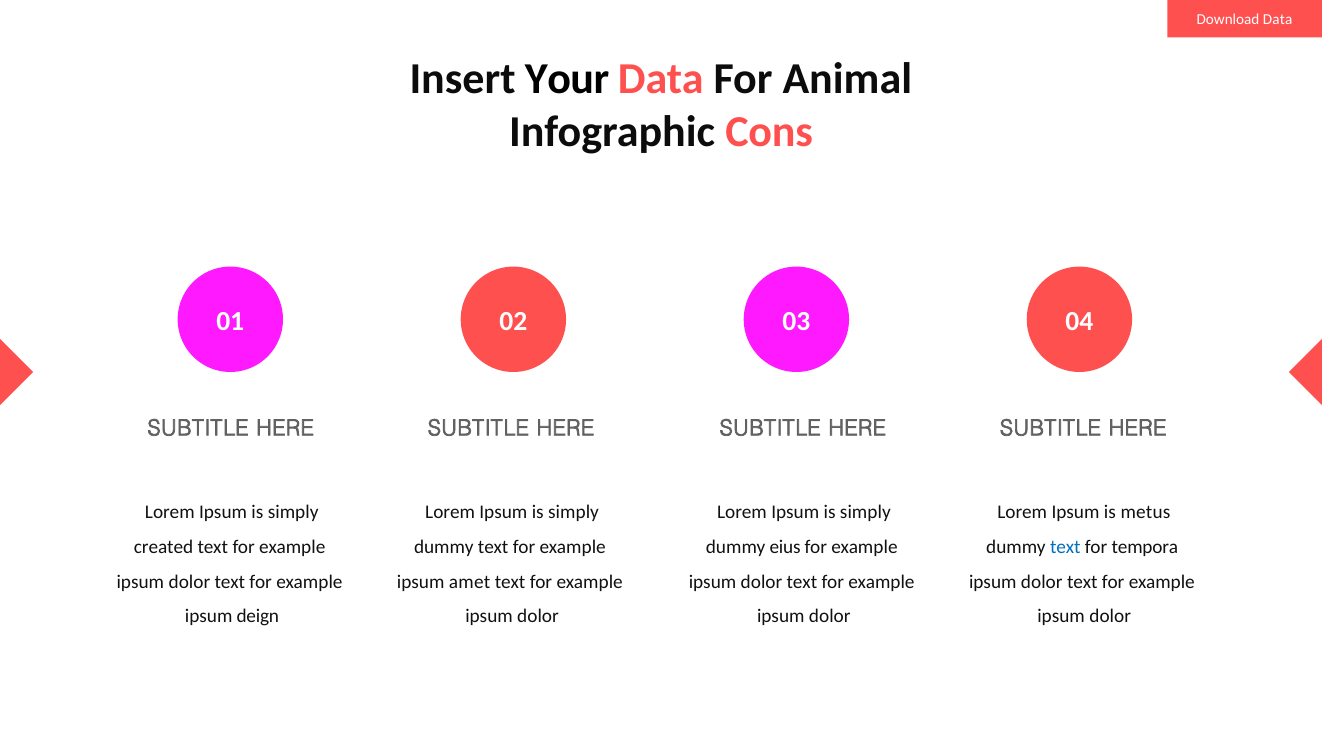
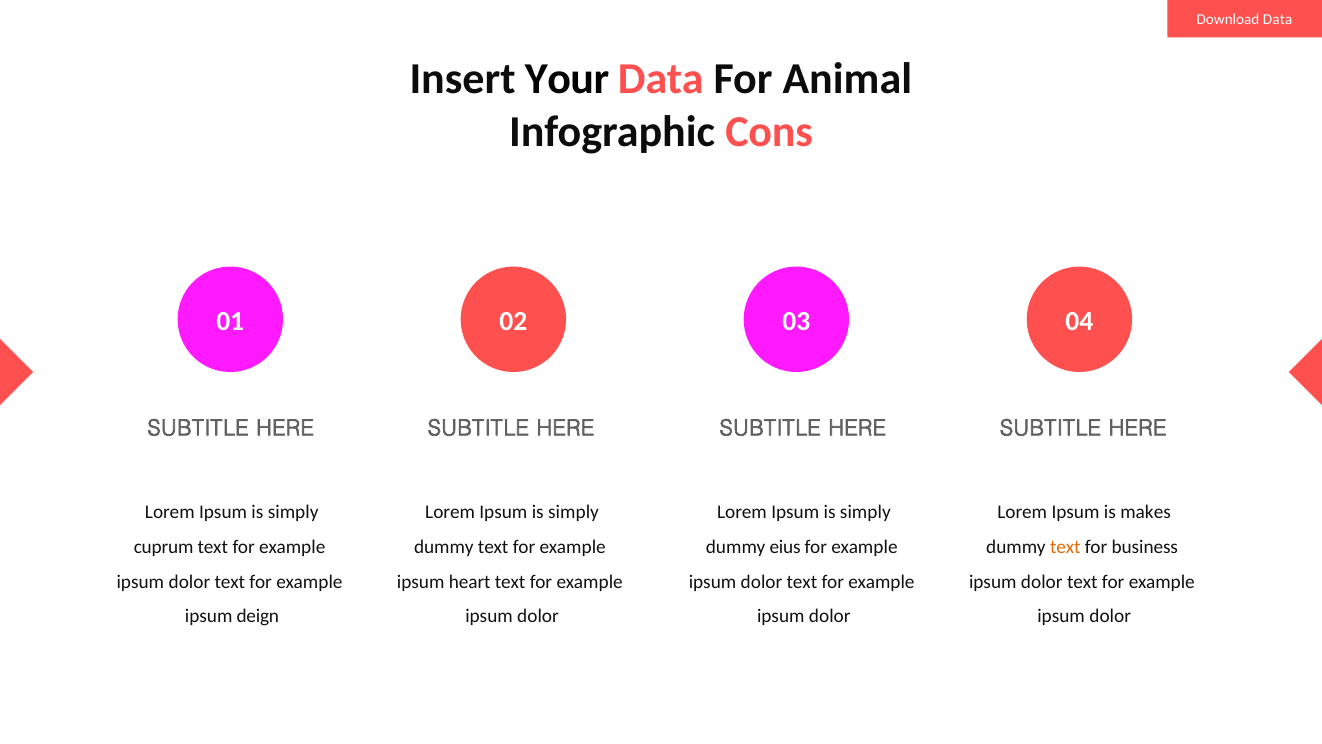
metus: metus -> makes (1146, 512)
created: created -> cuprum (164, 547)
text colour: blue -> orange (1065, 547)
tempora: tempora -> business (1145, 547)
amet: amet -> heart (470, 582)
